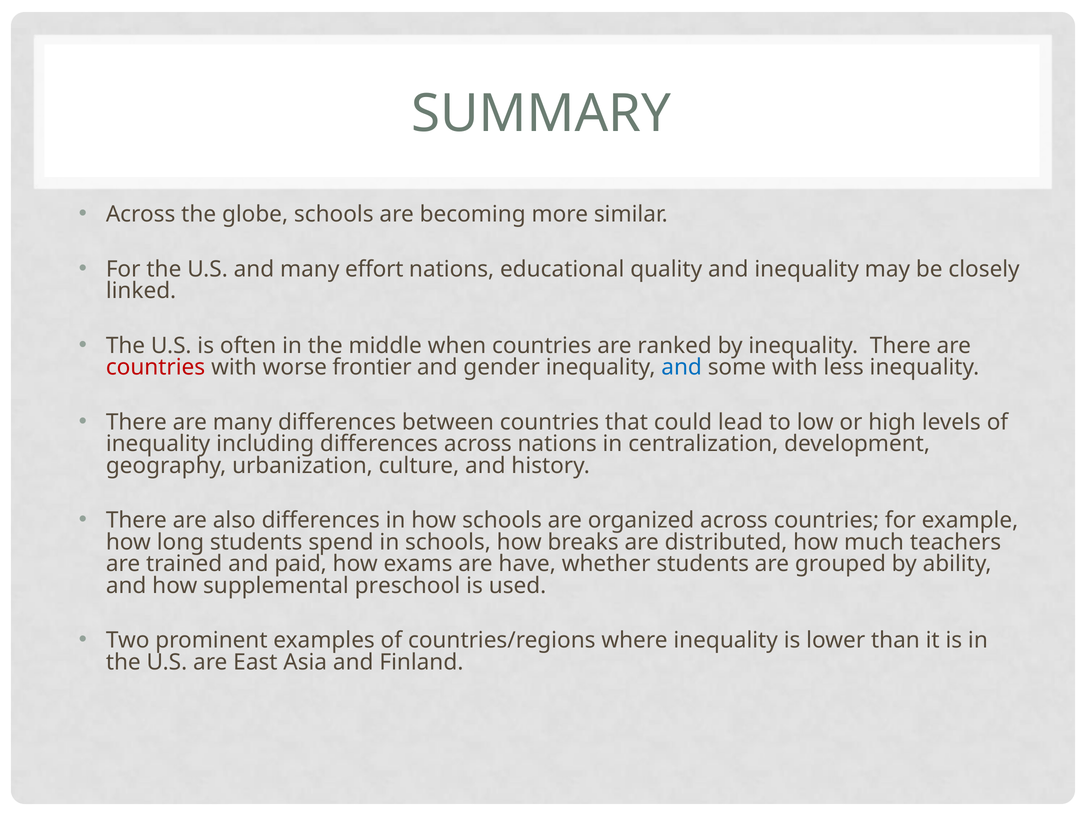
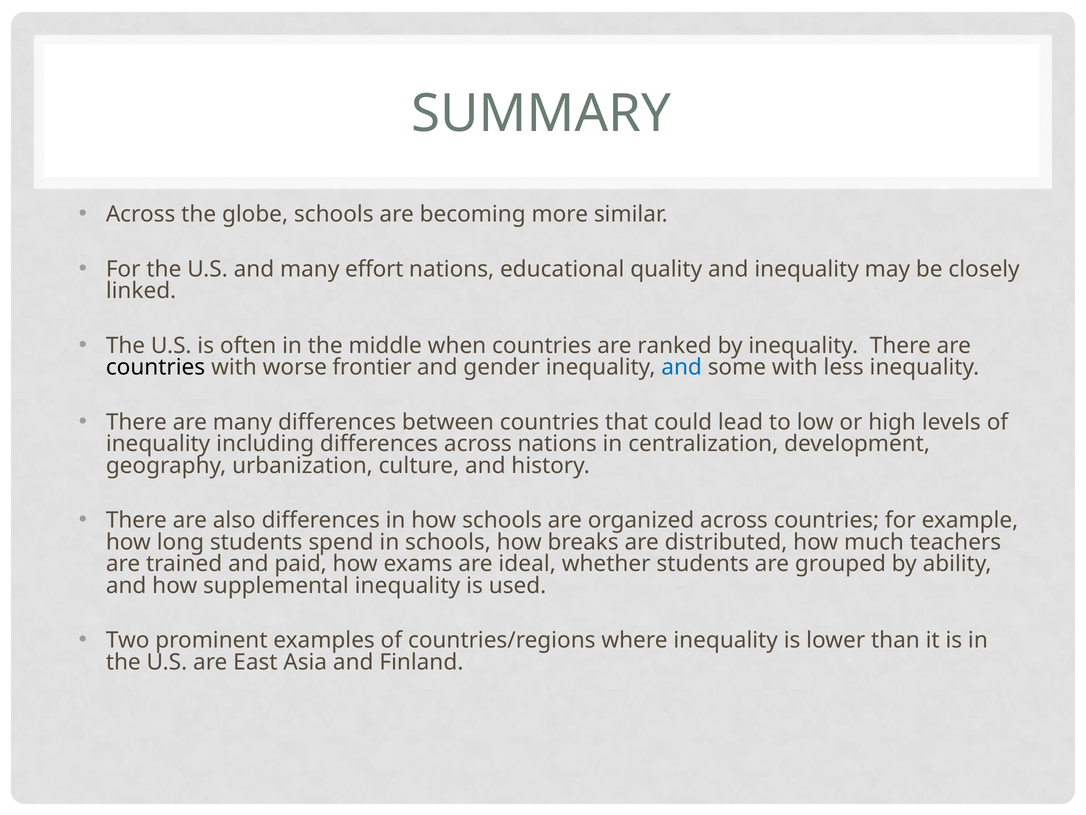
countries colour: red -> black (156, 367)
have: have -> ideal (527, 564)
supplemental preschool: preschool -> inequality (407, 585)
